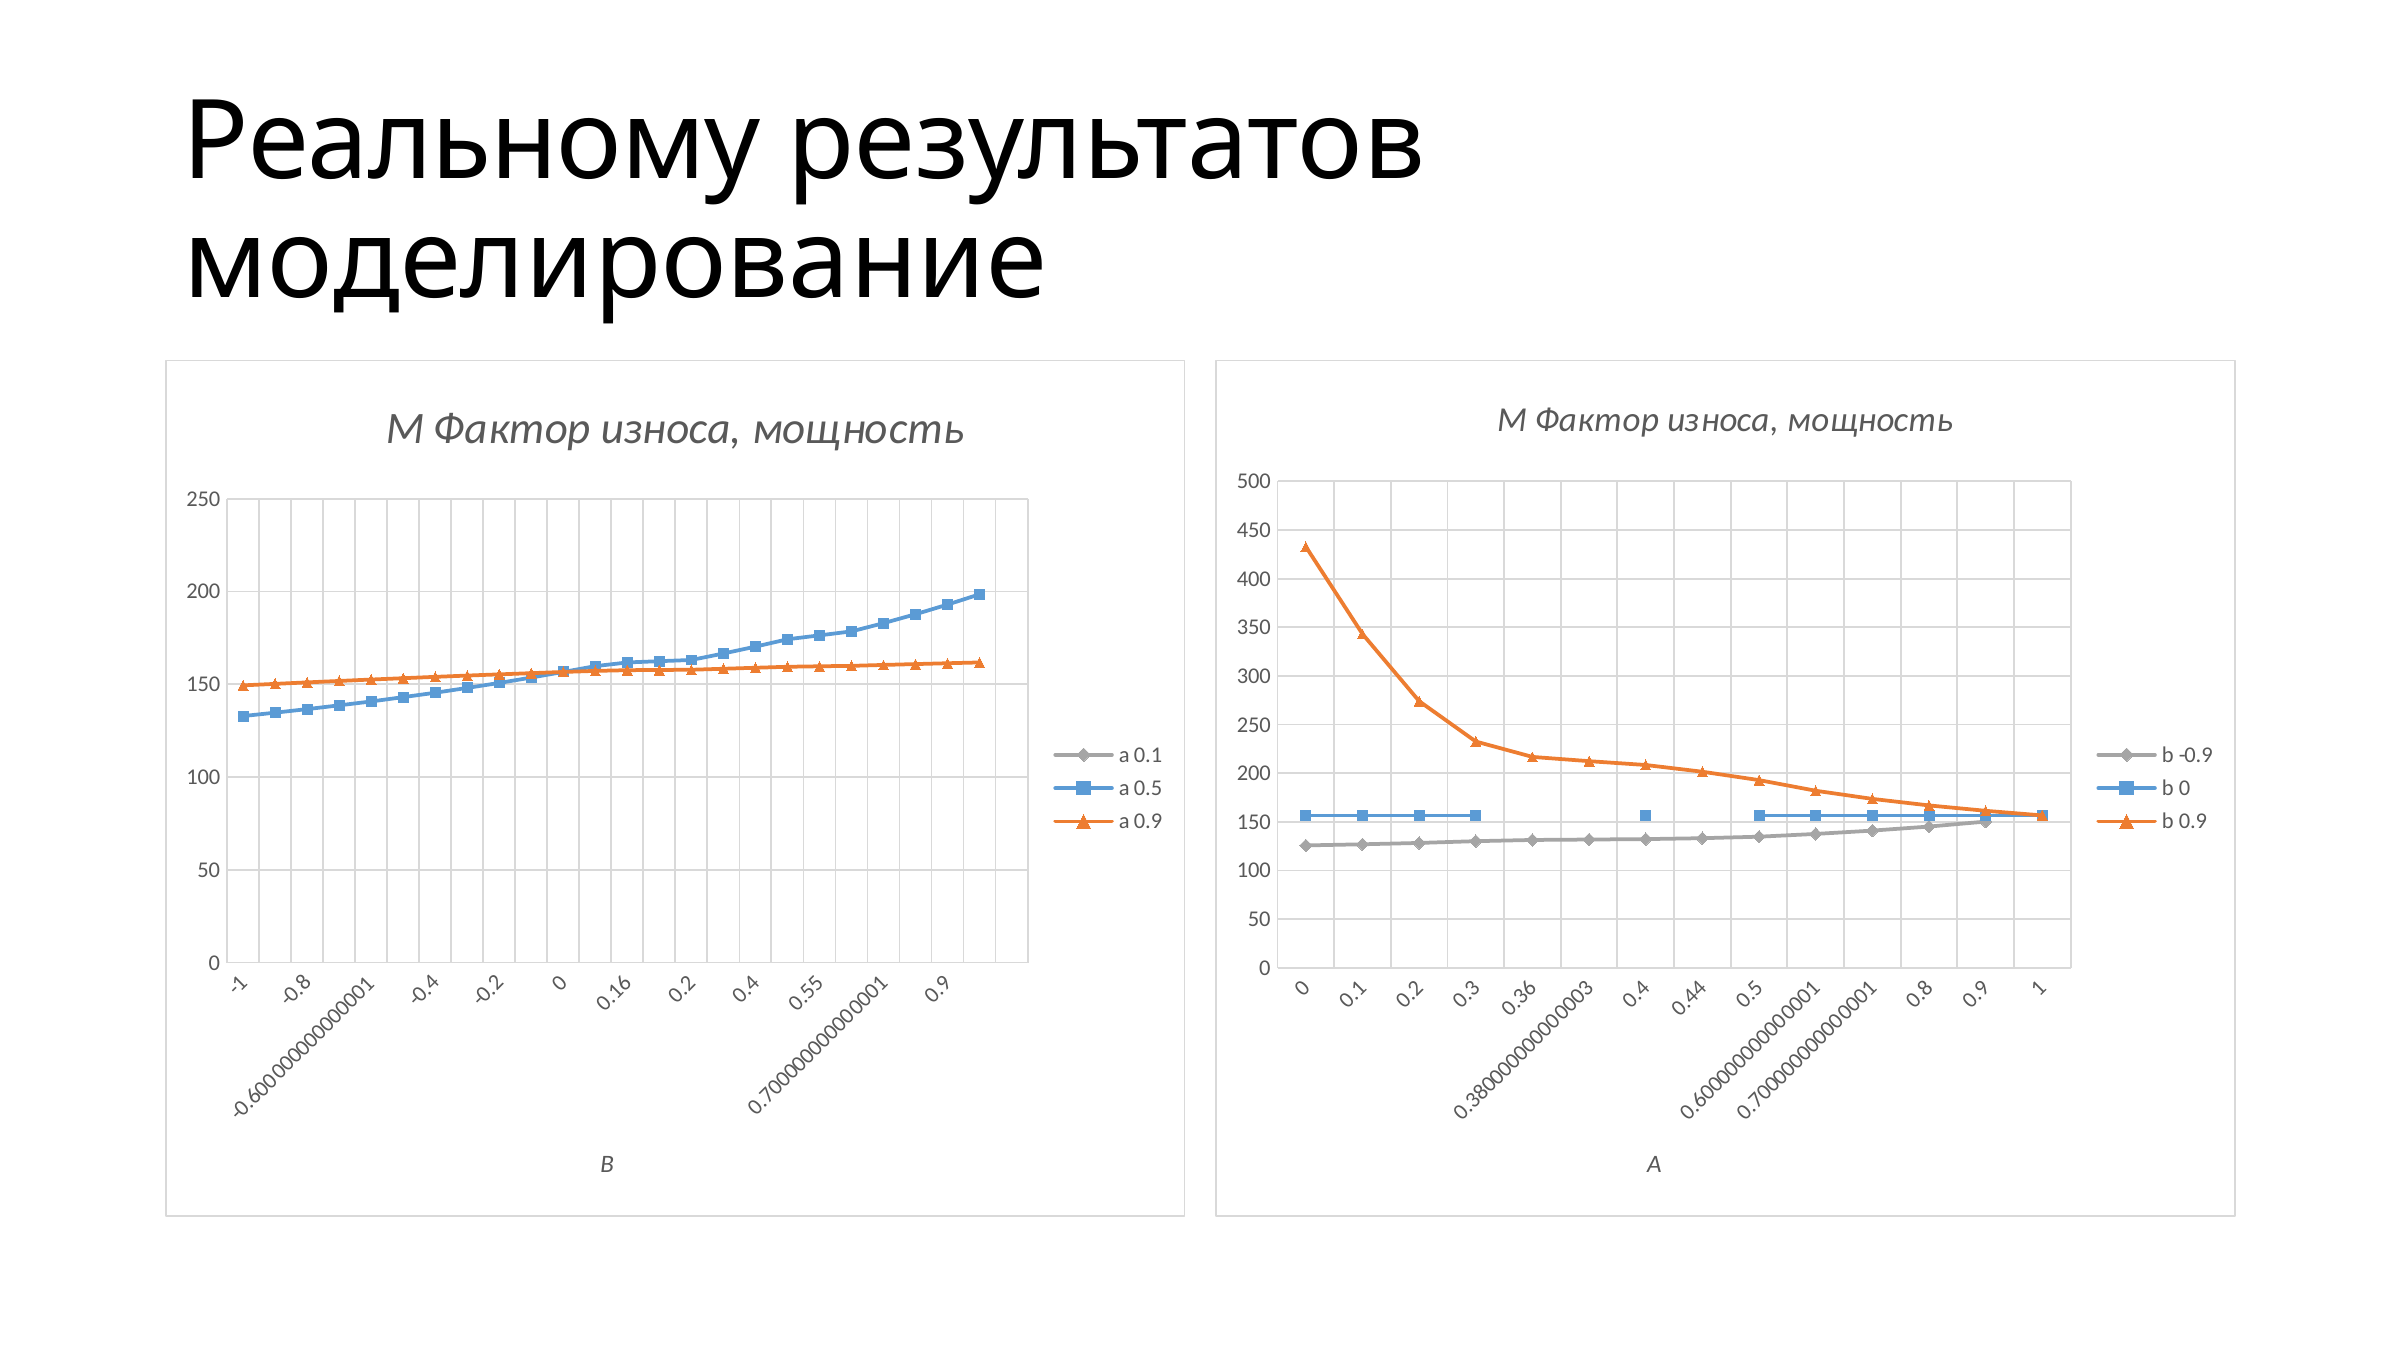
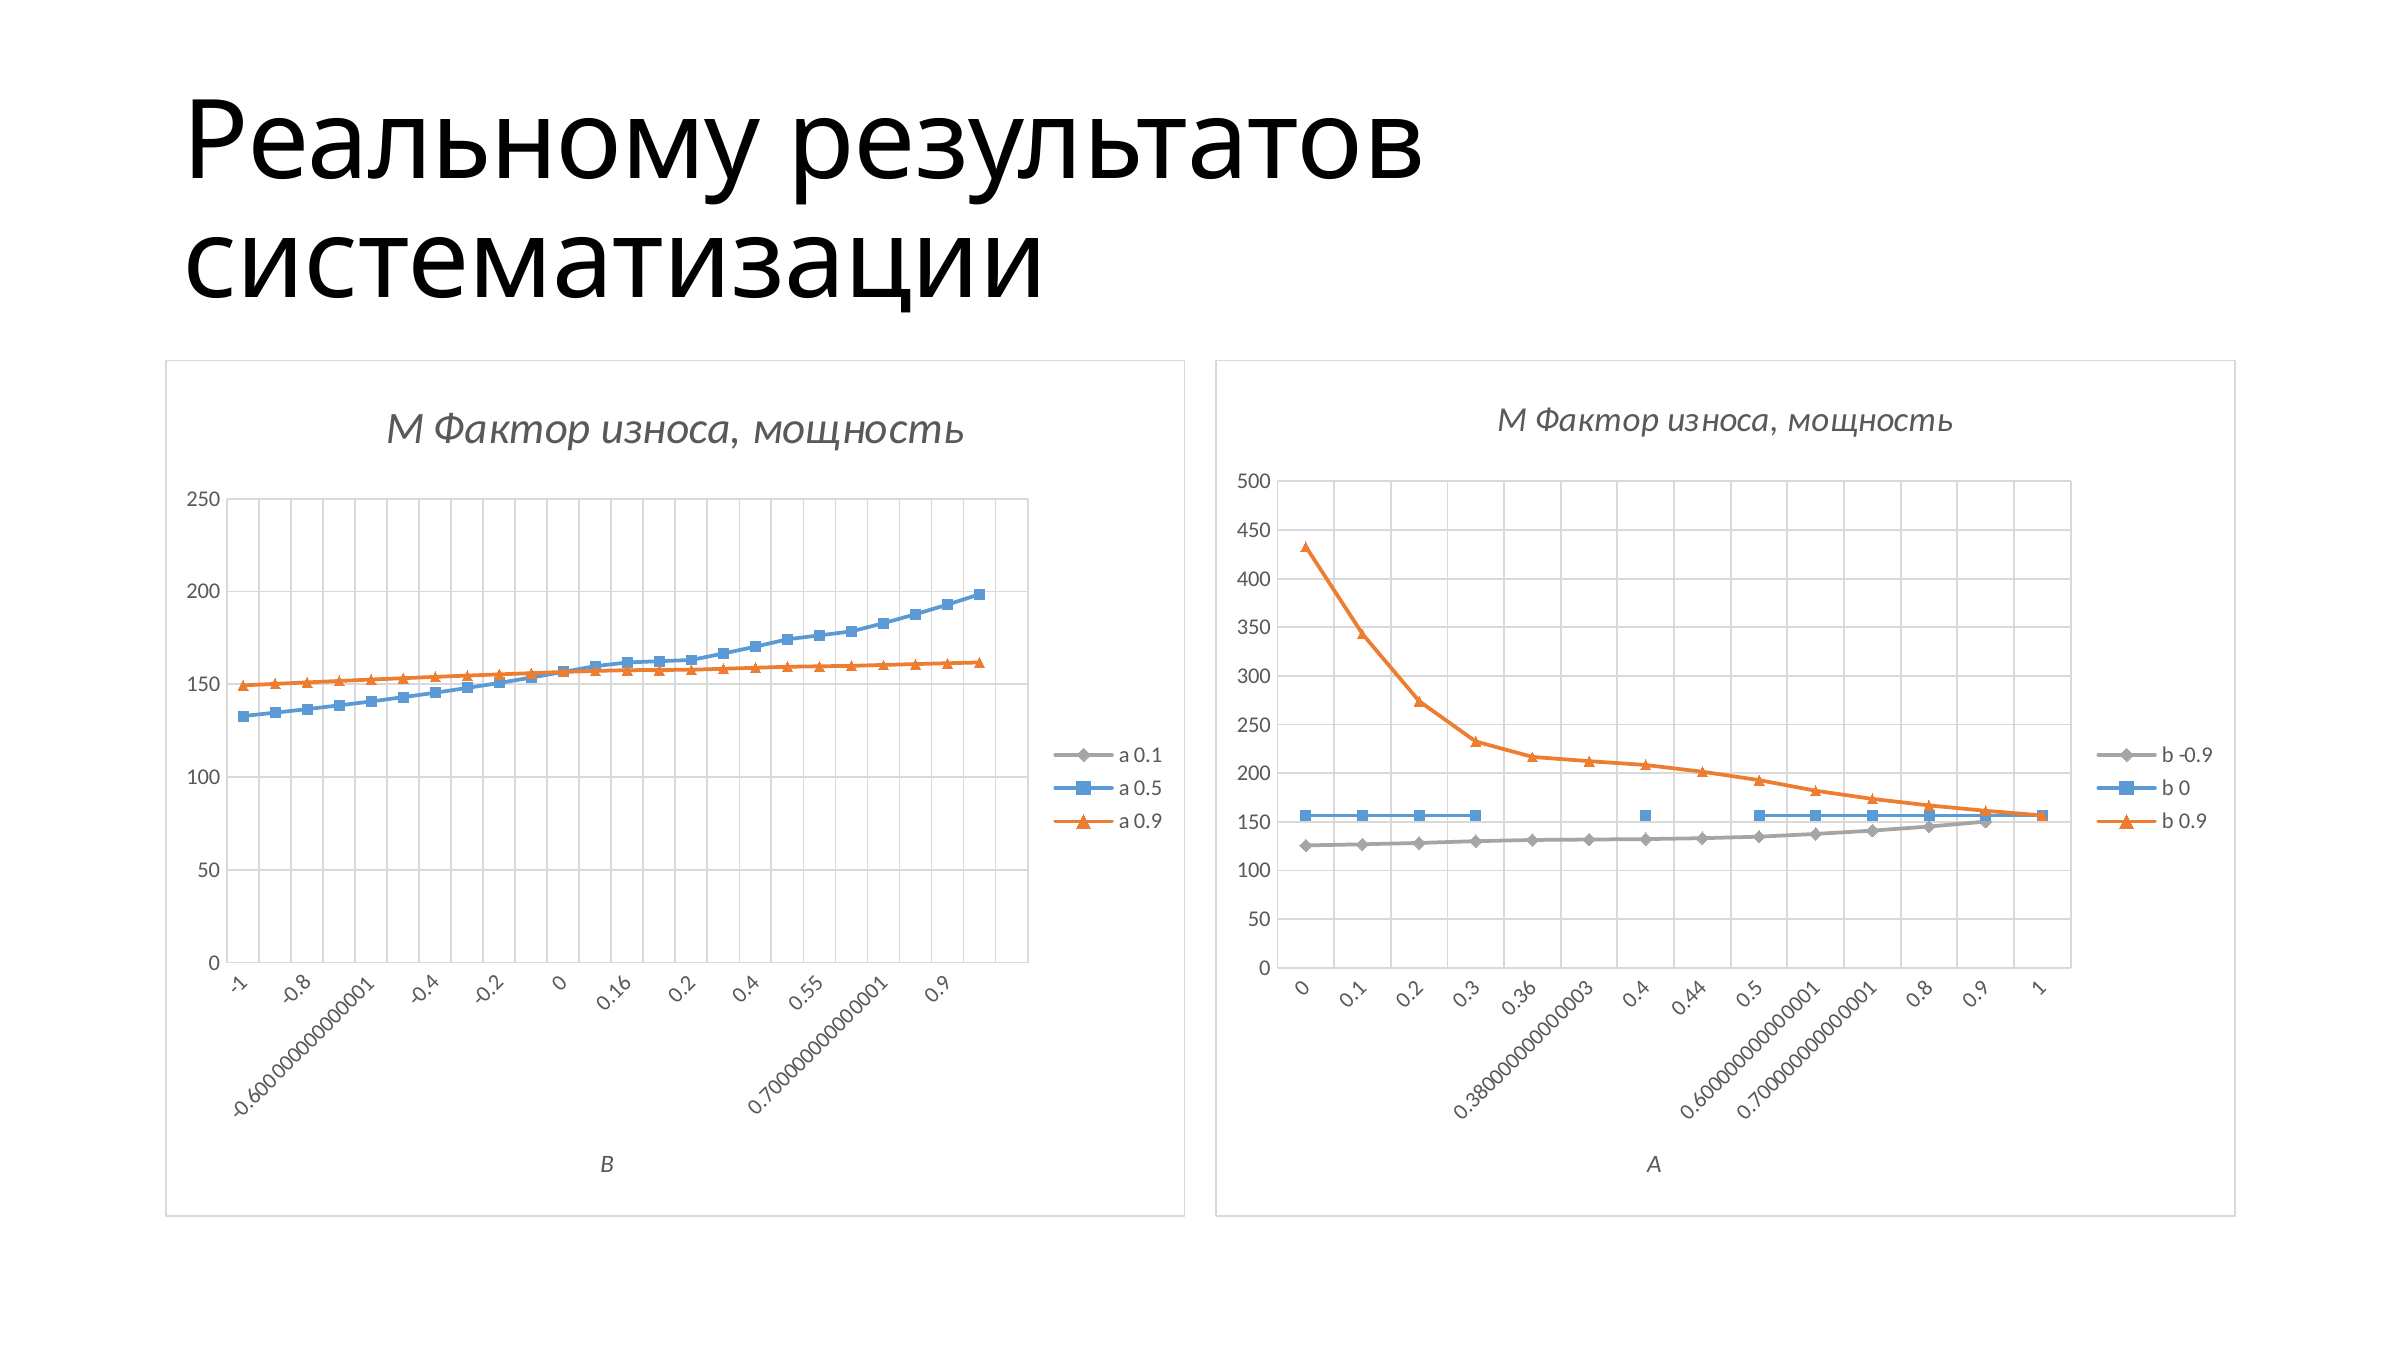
моделирование: моделирование -> систематизации (615, 261)
